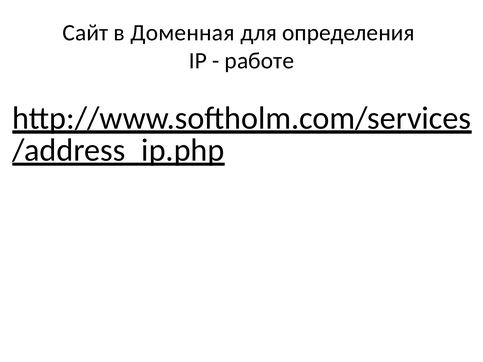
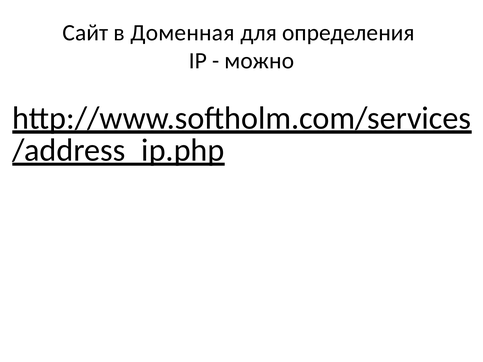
работе: работе -> можно (259, 61)
